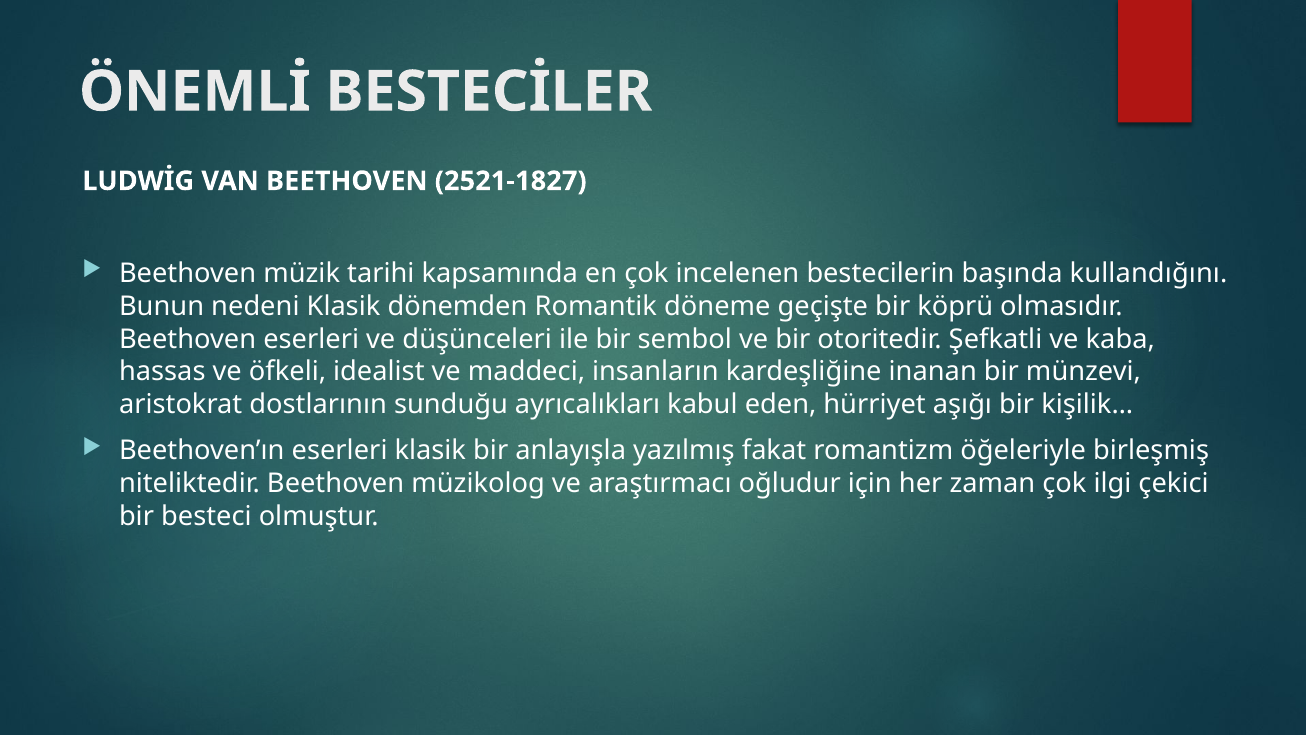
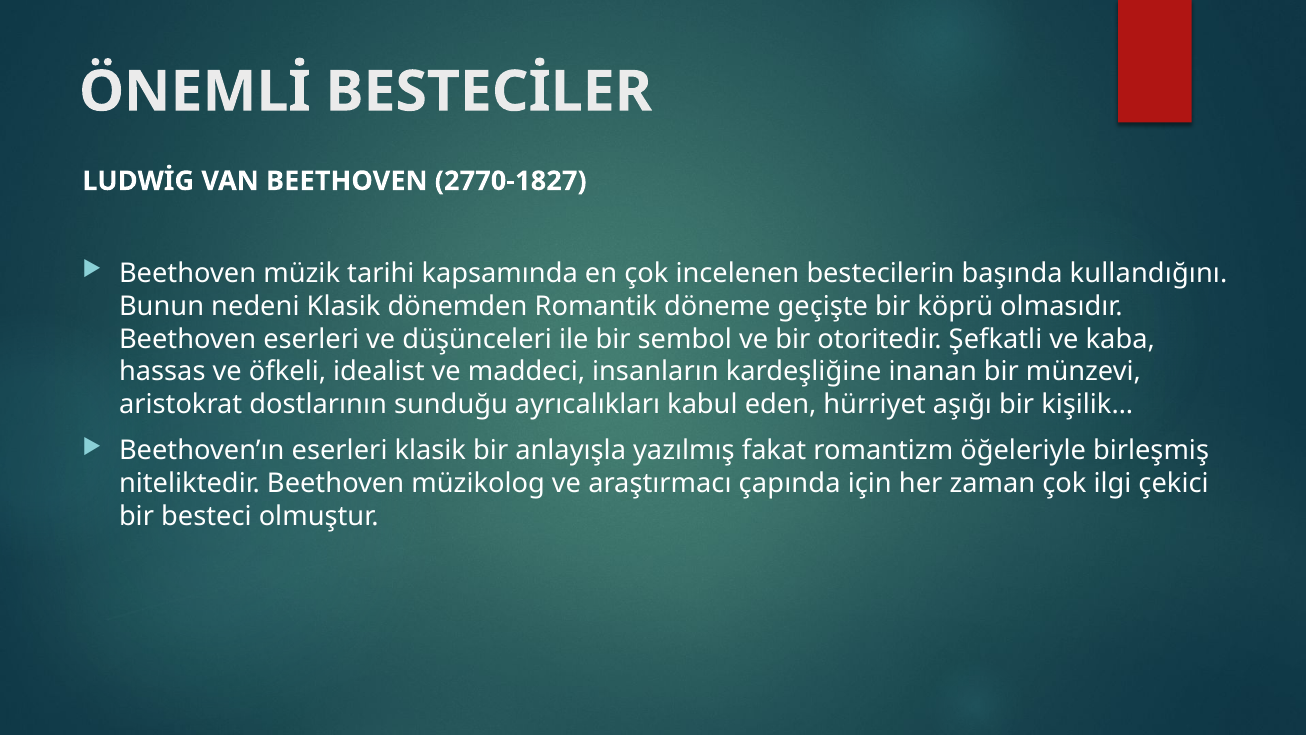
2521-1827: 2521-1827 -> 2770-1827 (511, 181)
oğludur: oğludur -> çapında (790, 483)
